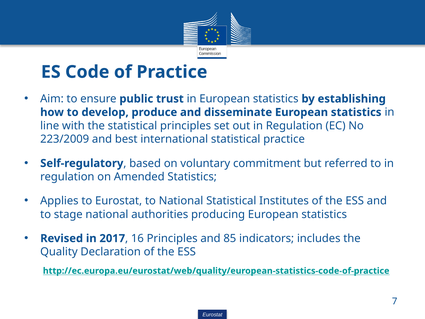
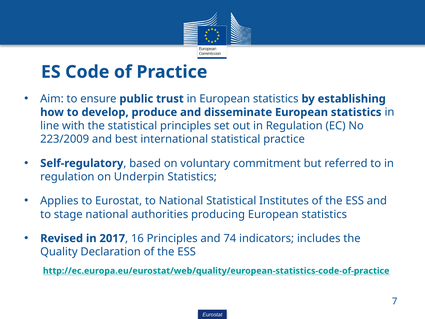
Amended: Amended -> Underpin (139, 177)
85: 85 -> 74 (230, 238)
